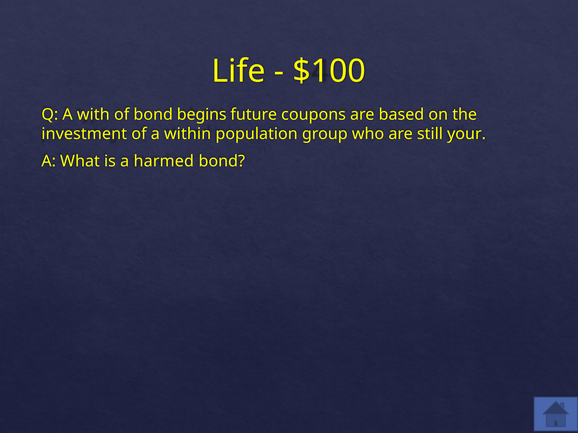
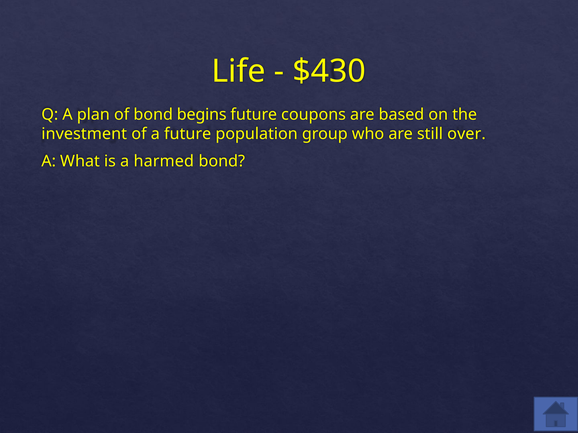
$100: $100 -> $430 (329, 71)
with: with -> plan (93, 115)
a within: within -> future (188, 134)
your: your -> over (466, 134)
